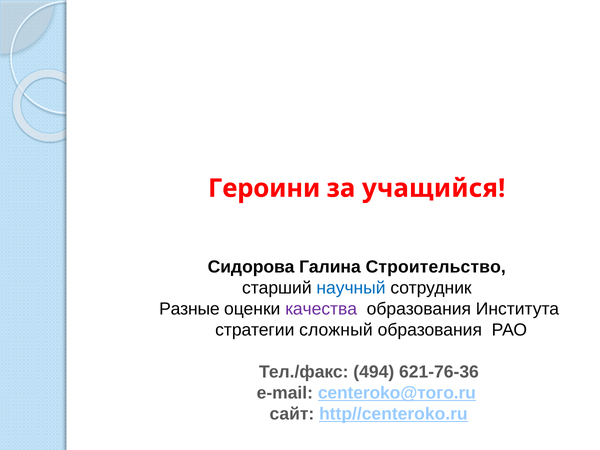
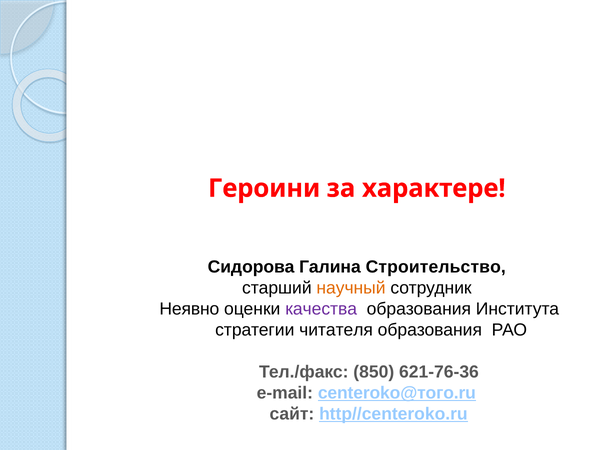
учащийся: учащийся -> характере (434, 188)
научный colour: blue -> orange (351, 288)
Разные: Разные -> Неявно (189, 309)
сложный: сложный -> читателя (336, 330)
494: 494 -> 850 (374, 372)
